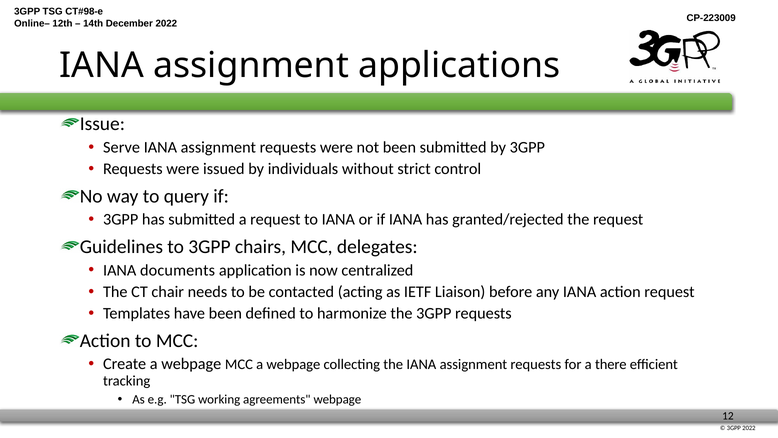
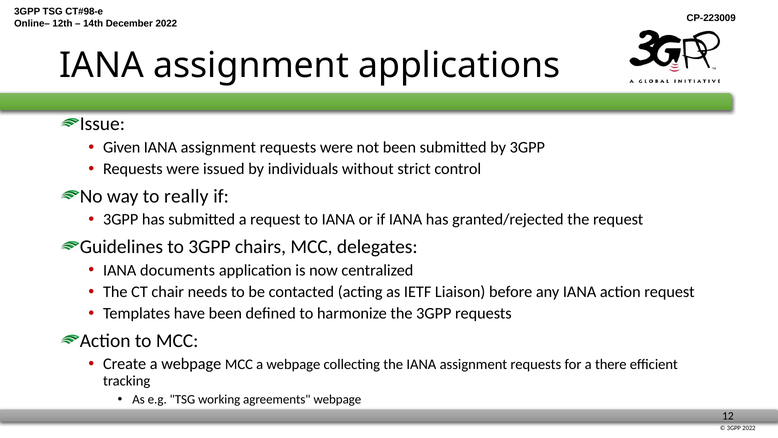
Serve: Serve -> Given (122, 147)
query: query -> really (186, 196)
